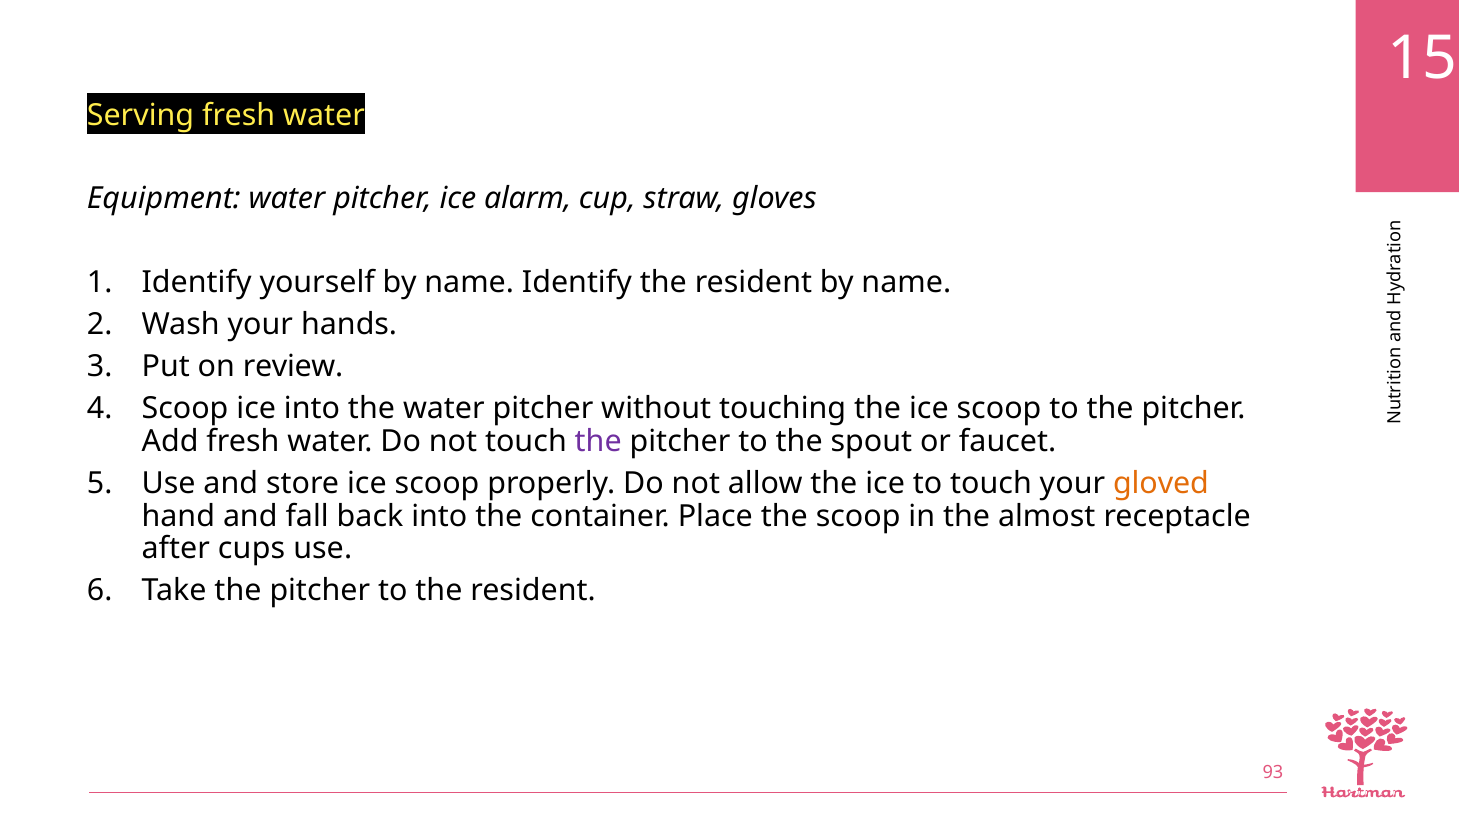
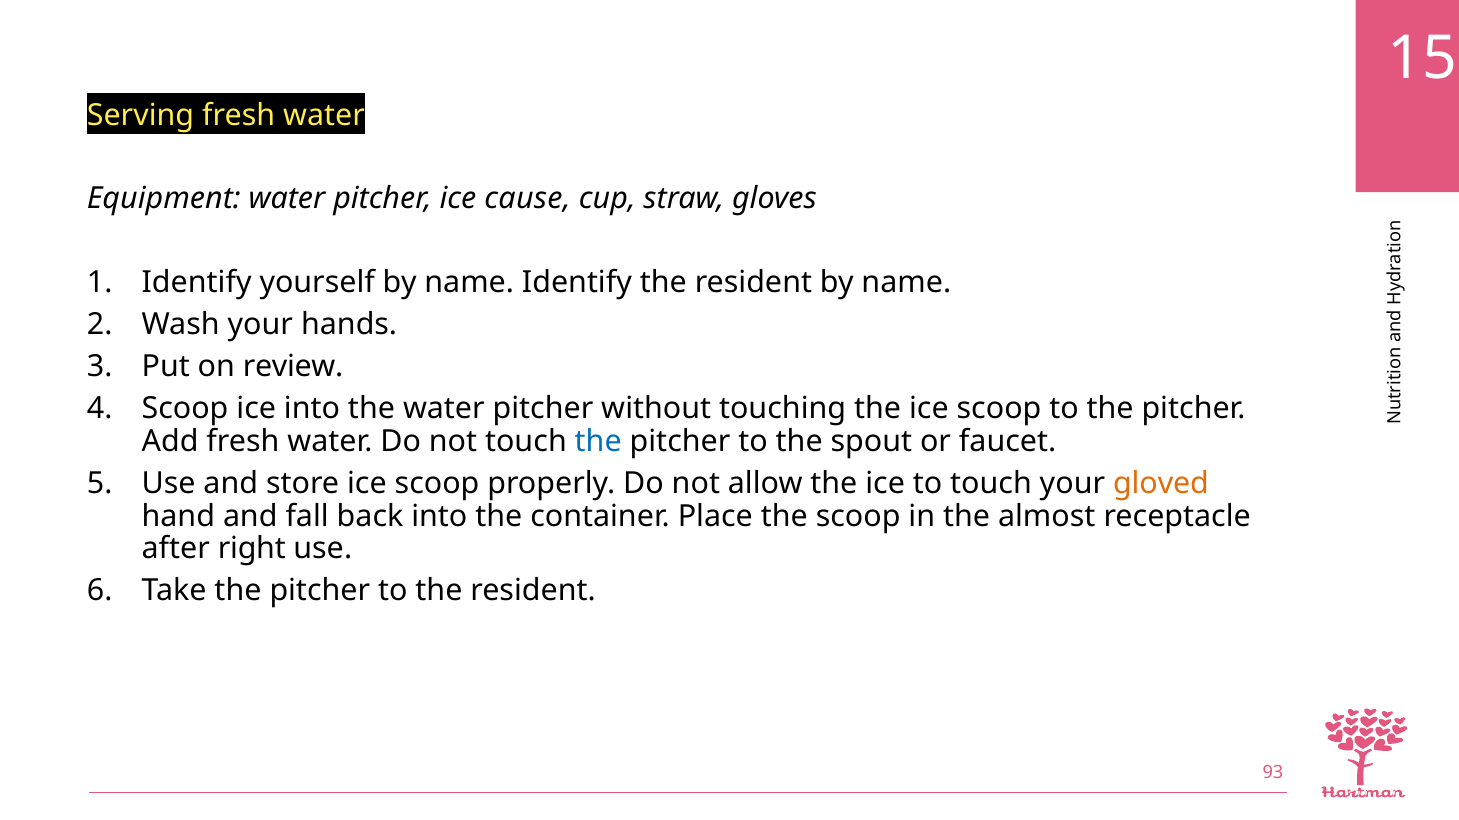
alarm: alarm -> cause (527, 199)
the colour: purple -> blue (598, 442)
cups: cups -> right (252, 549)
